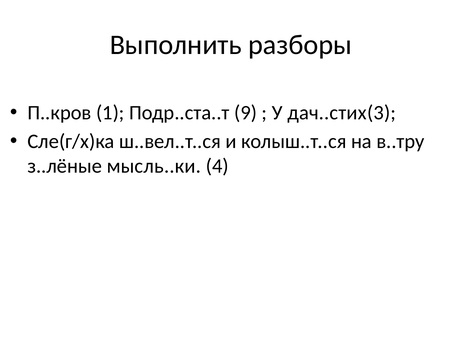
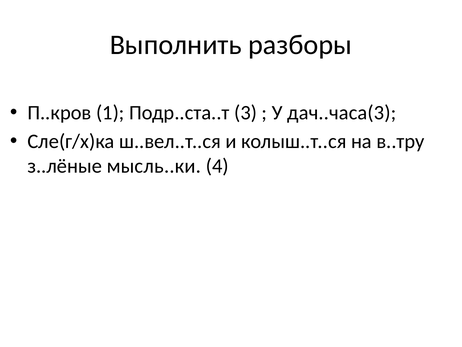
9: 9 -> 3 (246, 113)
дач..стих(3: дач..стих(3 -> дач..часа(3 (342, 113)
